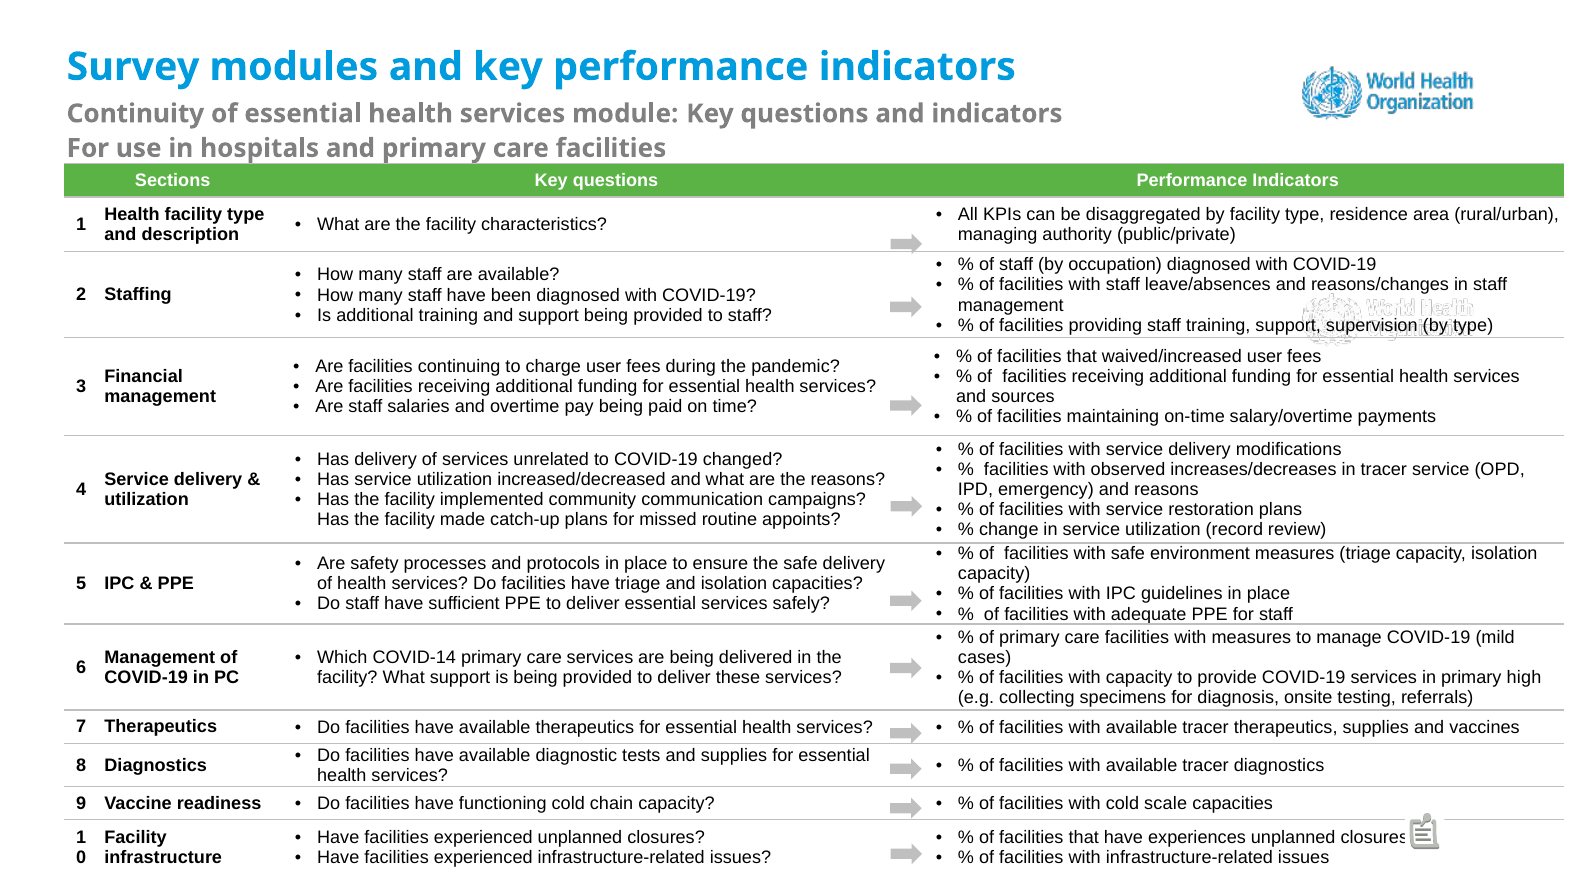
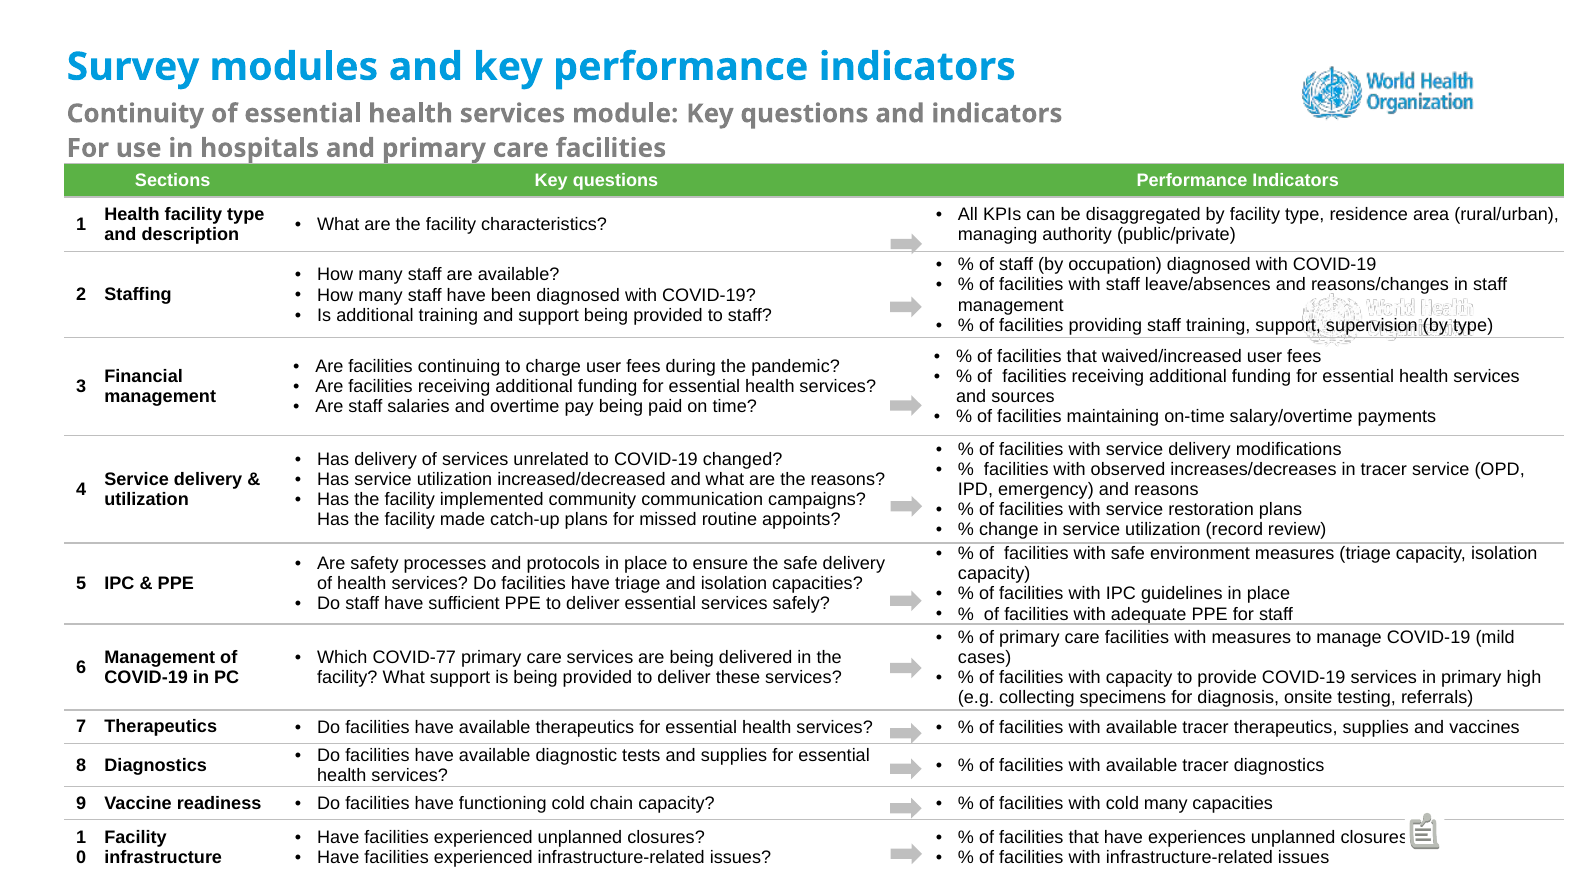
COVID-14: COVID-14 -> COVID-77 (414, 658)
cold scale: scale -> many (1166, 804)
